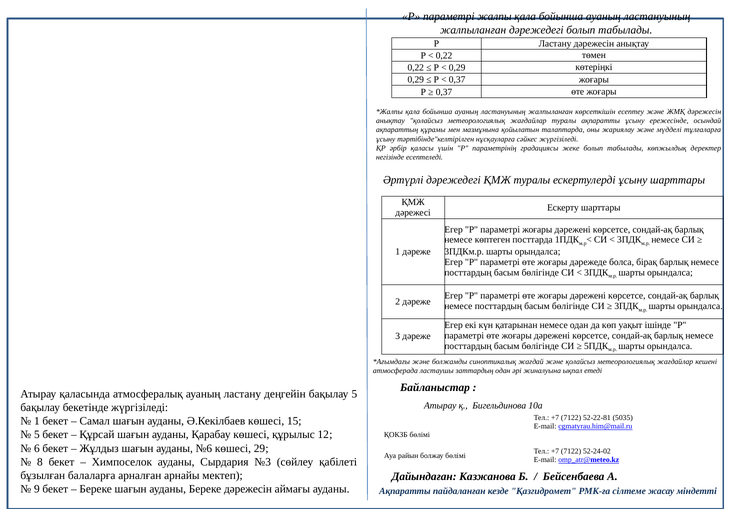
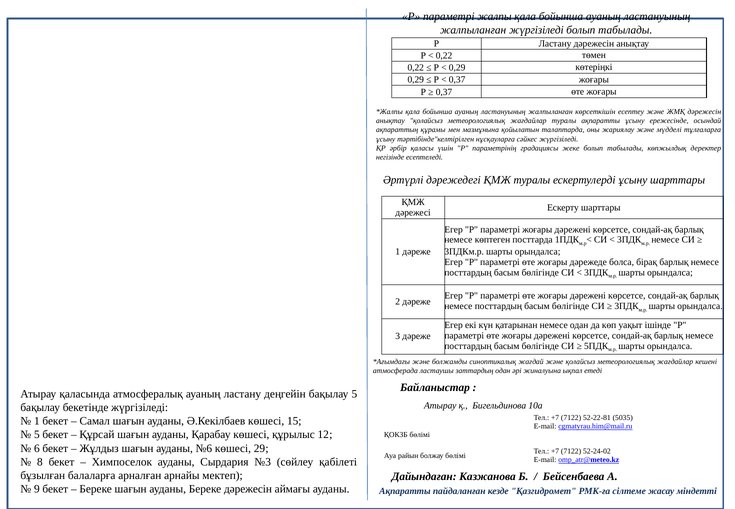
жалпыланған дәрежедегі: дәрежедегі -> жүргізіледі (536, 30)
